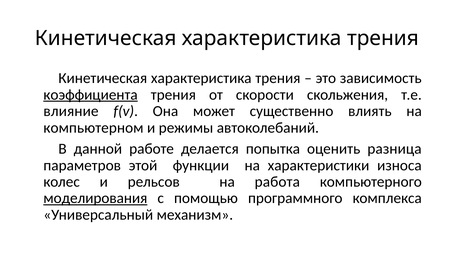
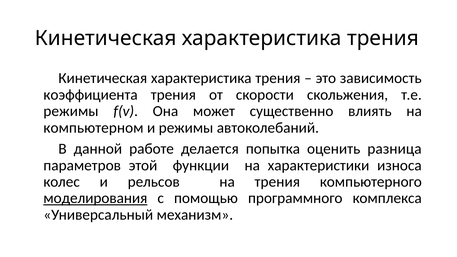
коэффициента underline: present -> none (91, 95)
влияние: влияние -> режимы (71, 111)
на работа: работа -> трения (277, 182)
